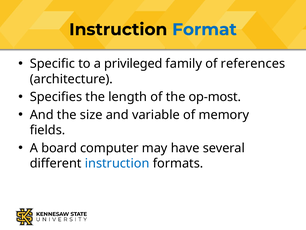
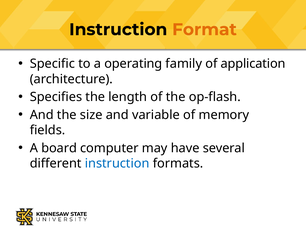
Format colour: blue -> orange (204, 29)
privileged: privileged -> operating (133, 64)
references: references -> application (253, 64)
op-most: op-most -> op-flash (215, 97)
